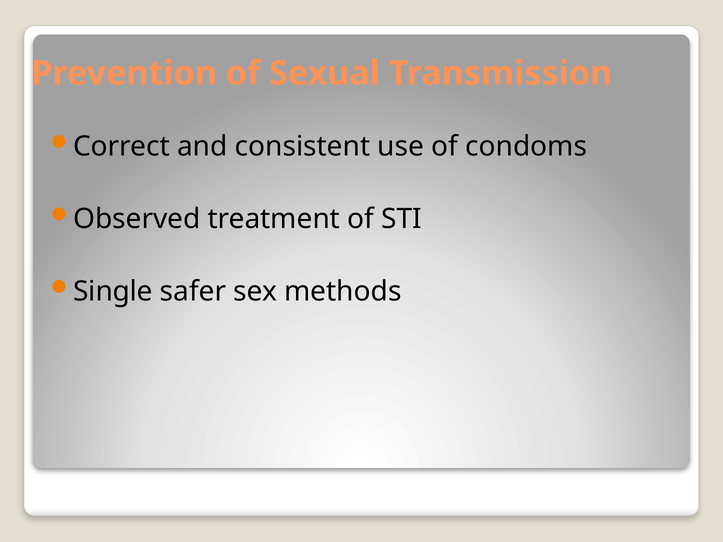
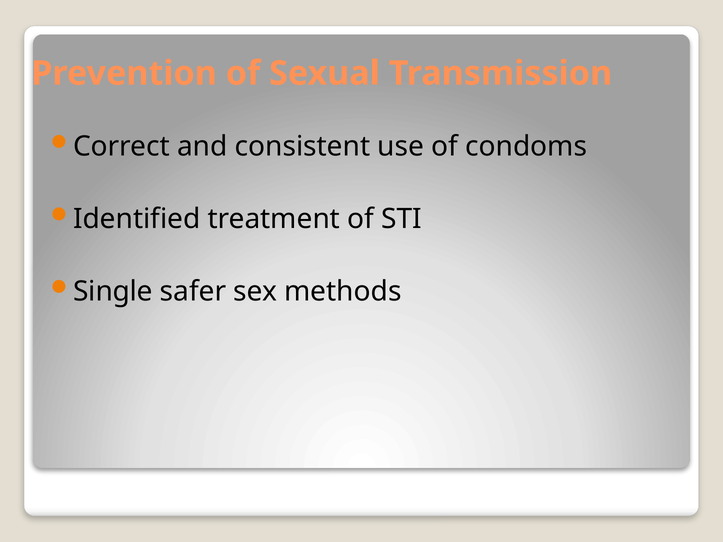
Observed: Observed -> Identified (137, 219)
